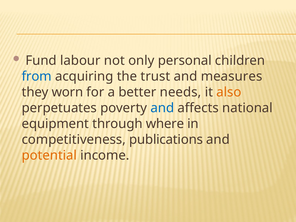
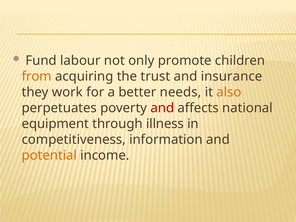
personal: personal -> promote (185, 61)
from colour: blue -> orange (37, 76)
measures: measures -> insurance (232, 76)
worn: worn -> work (67, 92)
and colour: blue -> red (162, 108)
where: where -> illness (165, 124)
publications: publications -> information (166, 140)
